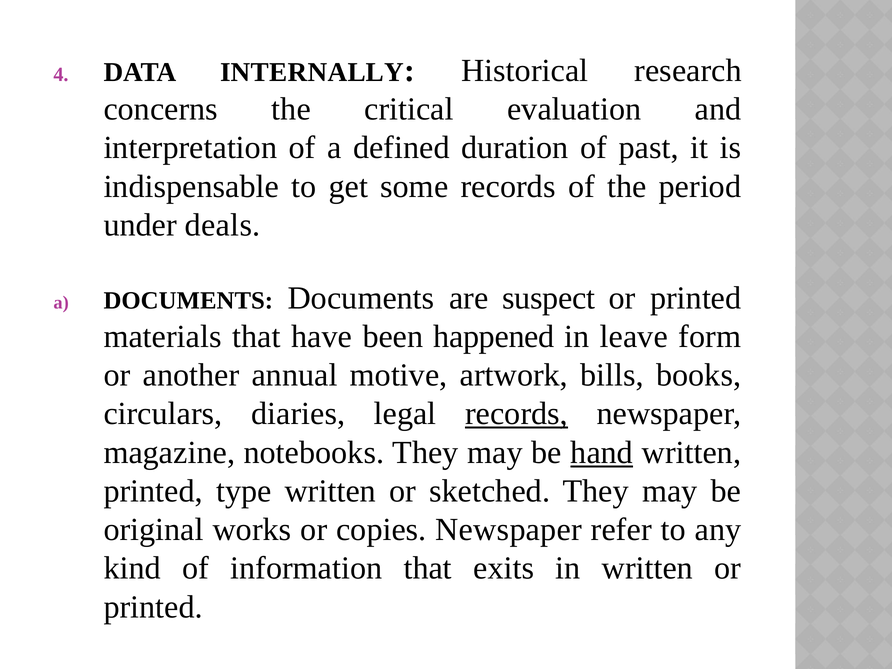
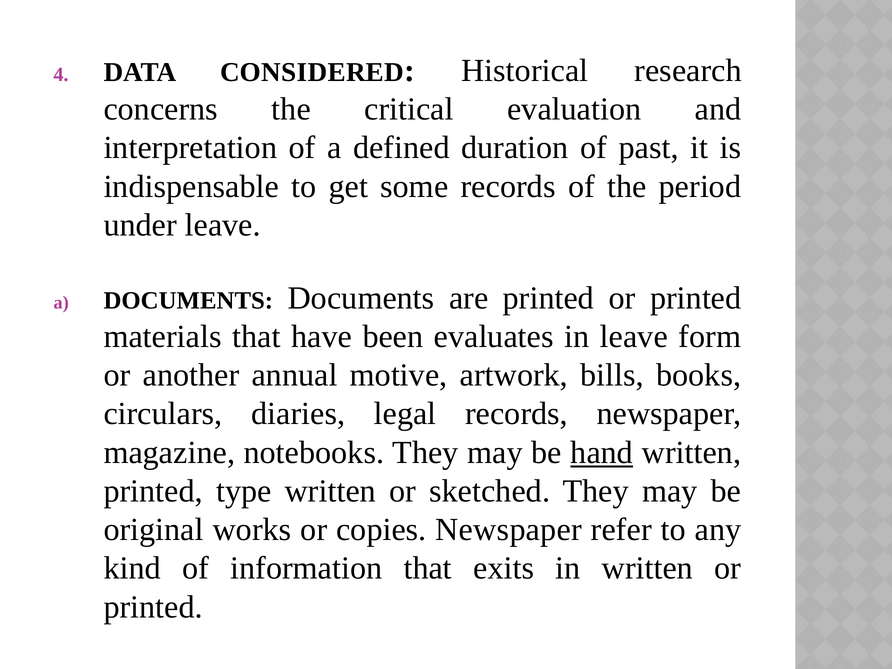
INTERNALLY: INTERNALLY -> CONSIDERED (312, 72)
under deals: deals -> leave (223, 225)
are suspect: suspect -> printed (548, 298)
happened: happened -> evaluates (494, 337)
records underline: present -> none (517, 414)
